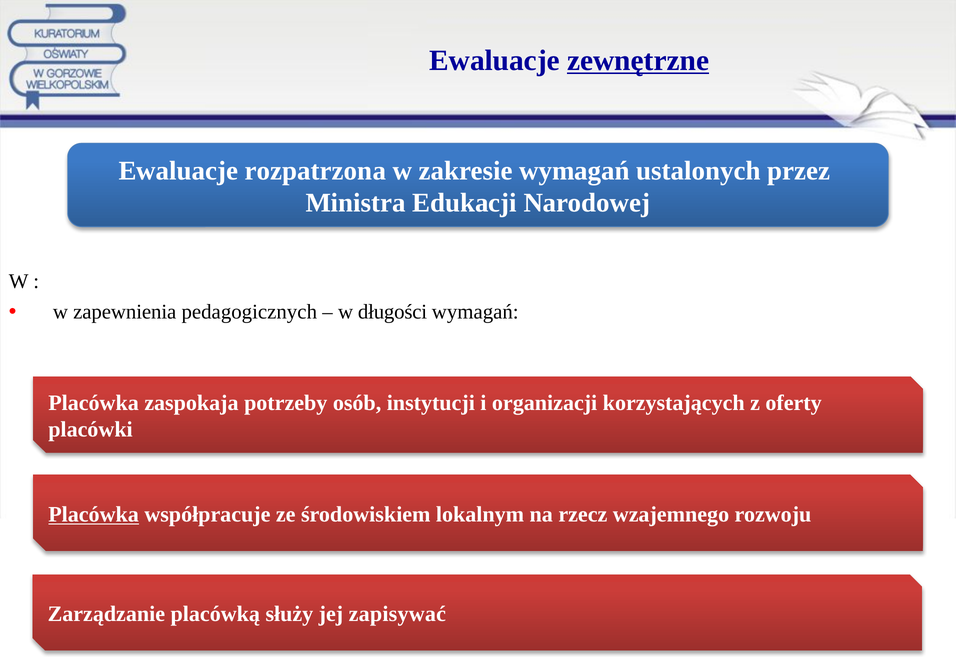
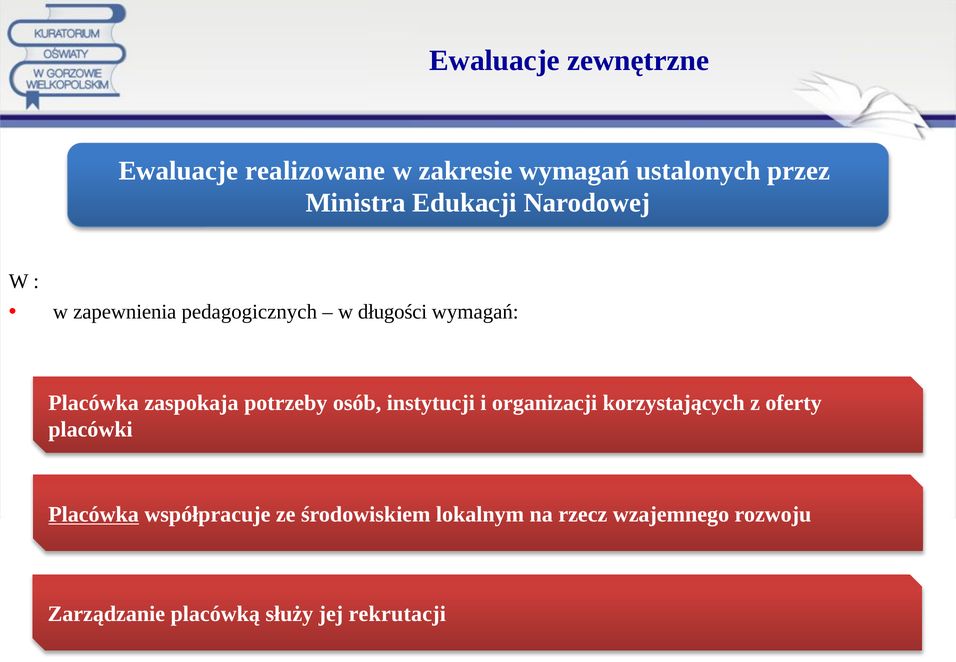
zewnętrzne underline: present -> none (638, 61)
rozpatrzona: rozpatrzona -> realizowane (315, 171)
zapisywać: zapisywać -> rekrutacji (397, 614)
